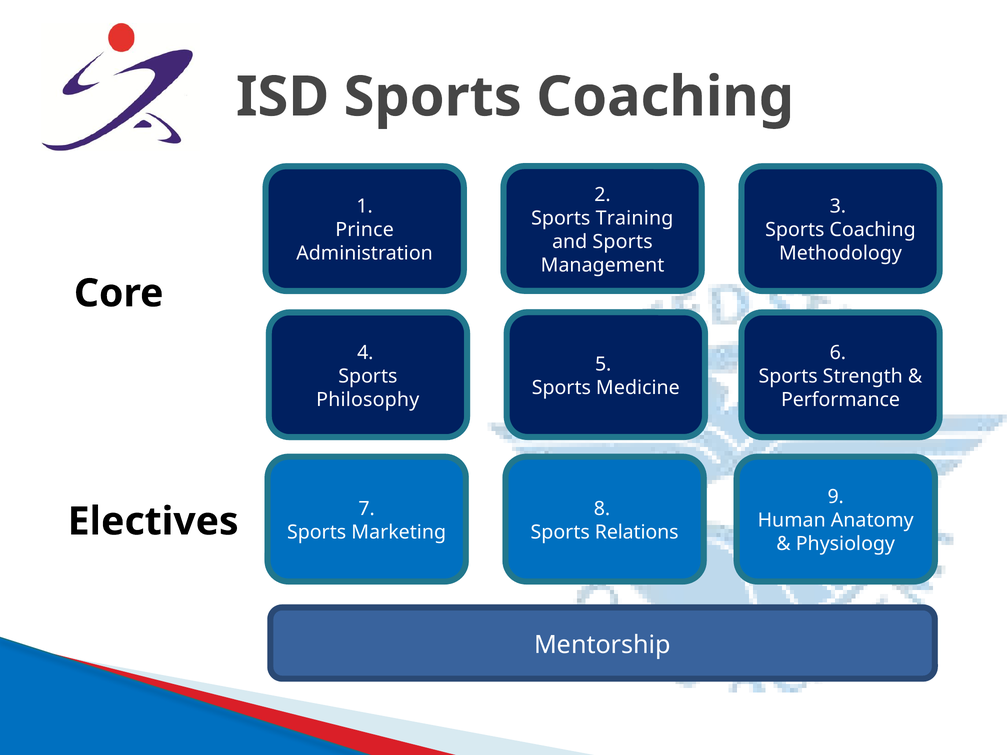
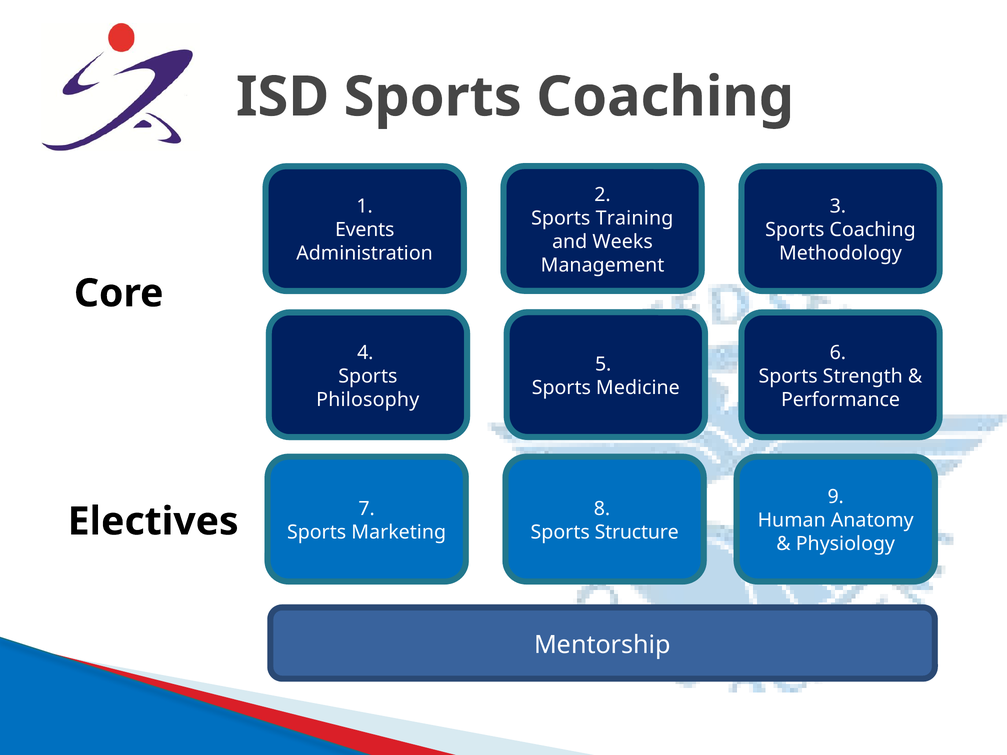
Prince: Prince -> Events (365, 230)
and Sports: Sports -> Weeks (623, 242)
Relations: Relations -> Structure (637, 532)
